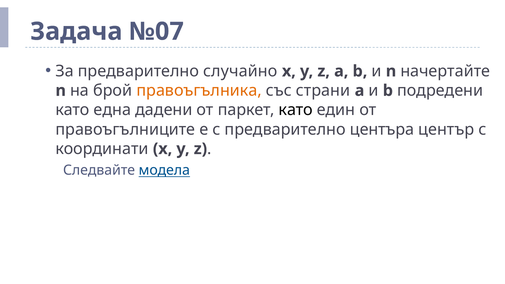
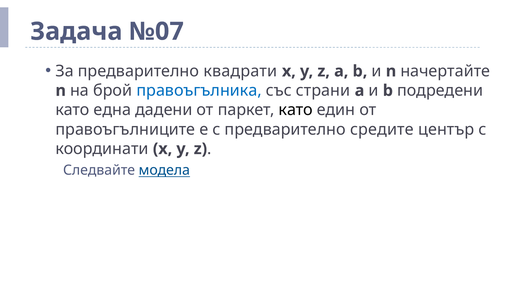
случайно: случайно -> квадрати (240, 71)
правоъгълника colour: orange -> blue (199, 91)
центъра: центъра -> средите (382, 129)
